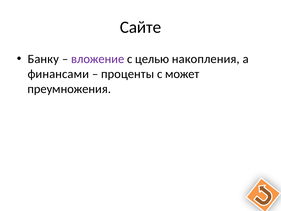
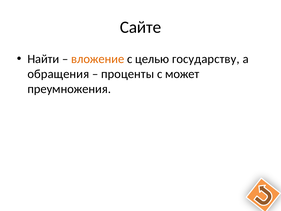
Банку: Банку -> Найти (43, 59)
вложение colour: purple -> orange (98, 59)
накопления: накопления -> государству (206, 59)
финансами: финансами -> обращения (58, 74)
